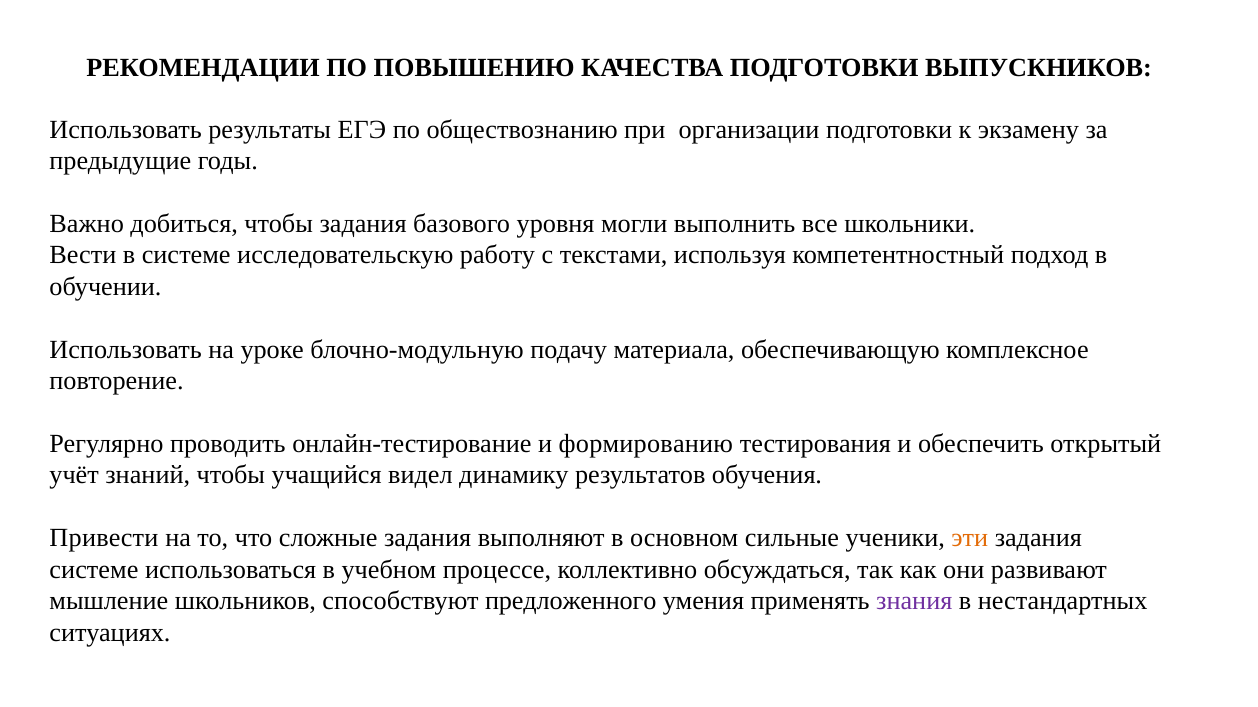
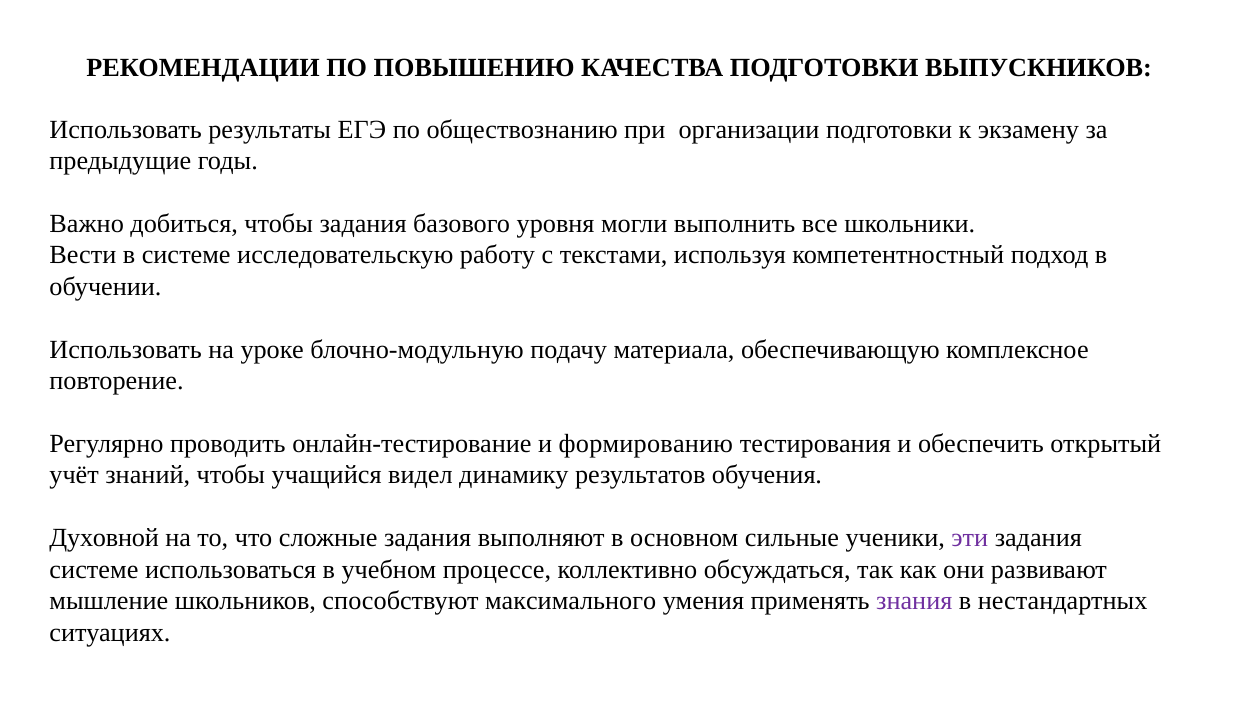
Привести: Привести -> Духовной (104, 539)
эти colour: orange -> purple (970, 539)
предложенного: предложенного -> максимального (571, 602)
